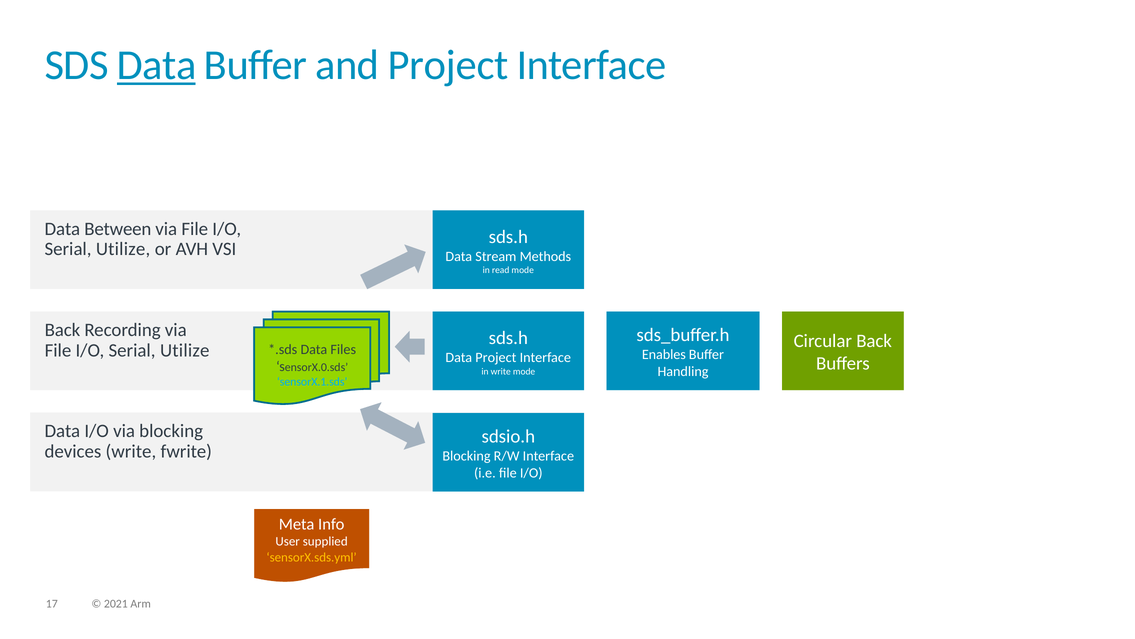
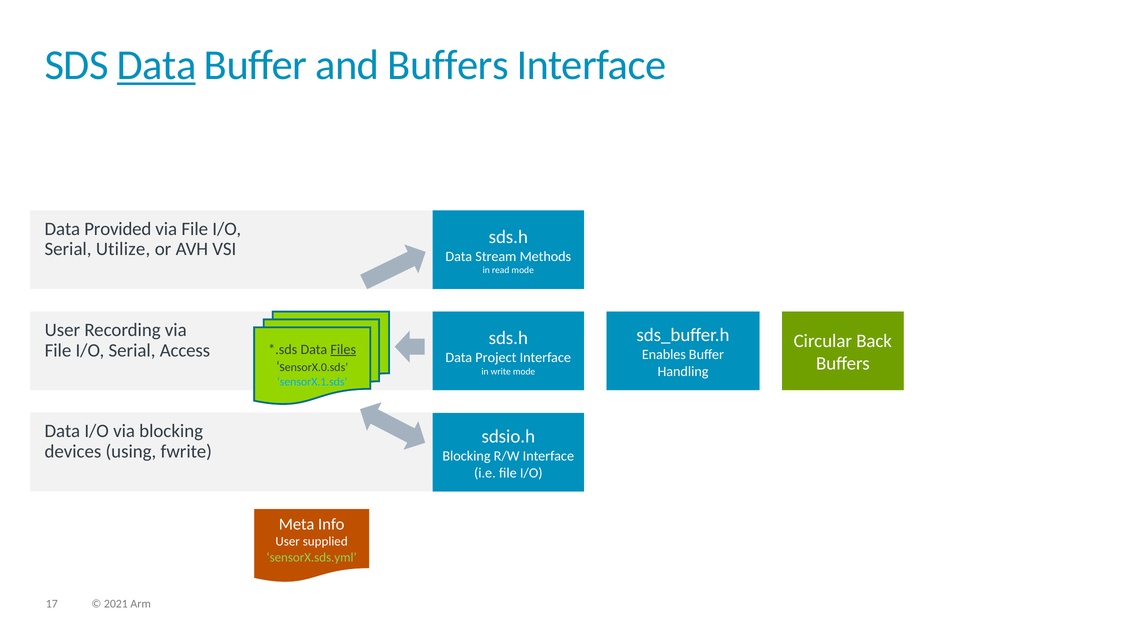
and Project: Project -> Buffers (448, 65)
Between: Between -> Provided (118, 229)
Back: Back -> User (62, 330)
Utilize: Utilize -> Access (185, 350)
Files underline: none -> present (343, 349)
devices write: write -> using (131, 451)
sensorX.sds.yml colour: yellow -> light green (312, 557)
